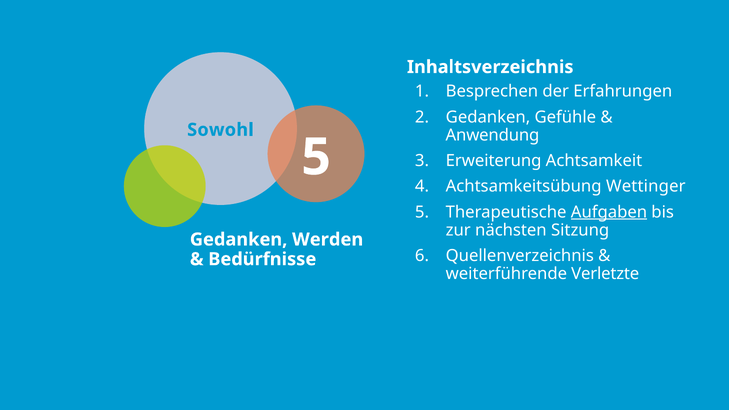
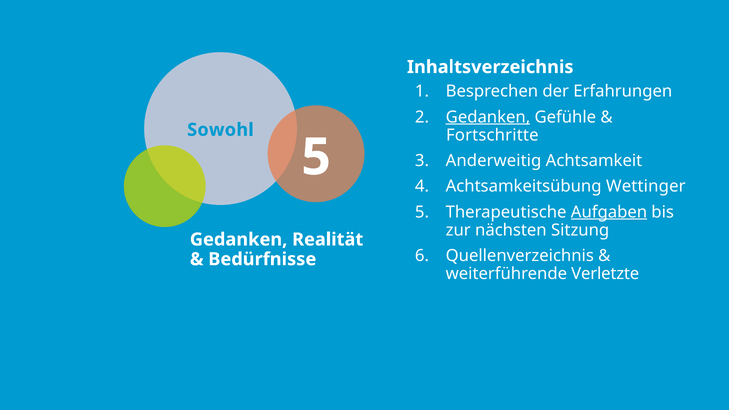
Gedanken underline: none -> present (488, 117)
Anwendung: Anwendung -> Fortschritte (492, 135)
Erweiterung: Erweiterung -> Anderweitig (494, 161)
Werden: Werden -> Realität (328, 240)
